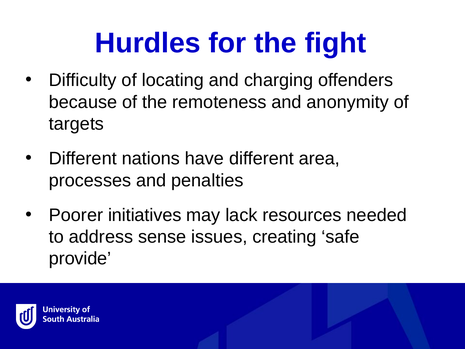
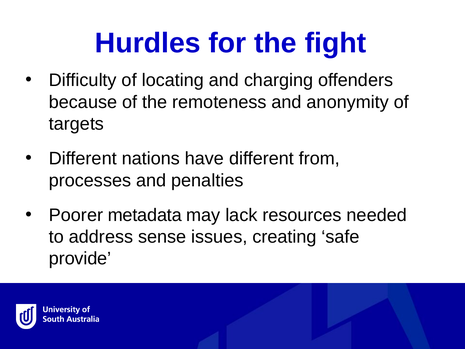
area: area -> from (319, 159)
initiatives: initiatives -> metadata (145, 215)
